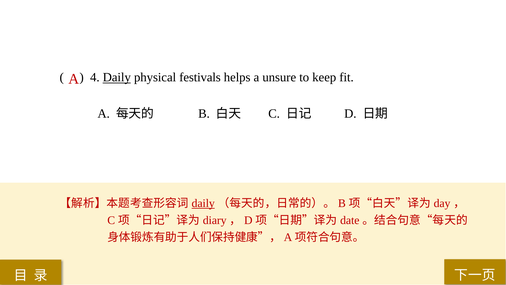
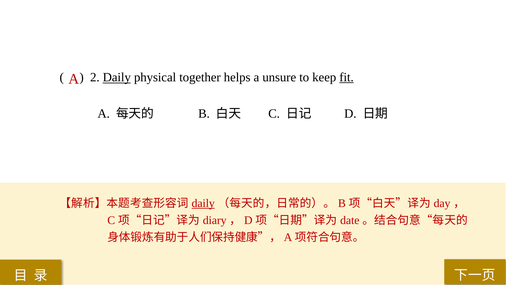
4: 4 -> 2 (95, 77)
festivals: festivals -> together (200, 77)
fit underline: none -> present (347, 77)
